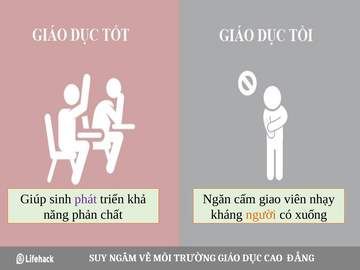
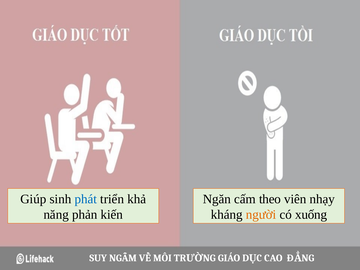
phát colour: purple -> blue (86, 199)
giao: giao -> theo (270, 199)
chất: chất -> kiến (112, 215)
